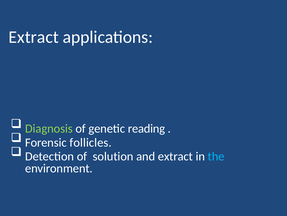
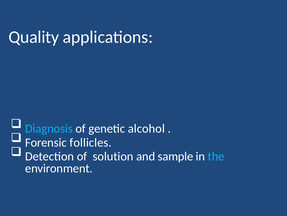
Extract: Extract -> Quality (34, 37)
Diagnosis colour: light green -> light blue (49, 128)
reading: reading -> alcohol (146, 128)
and extract: extract -> sample (175, 156)
